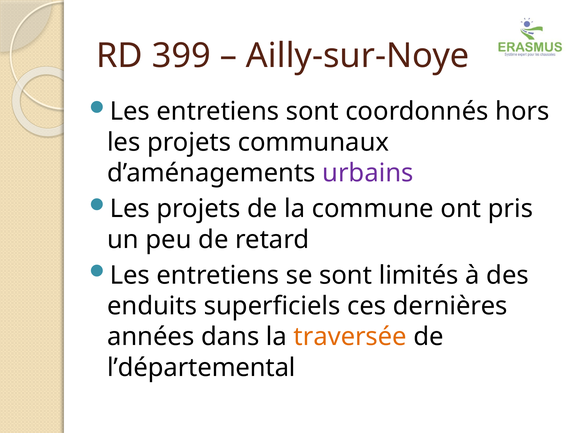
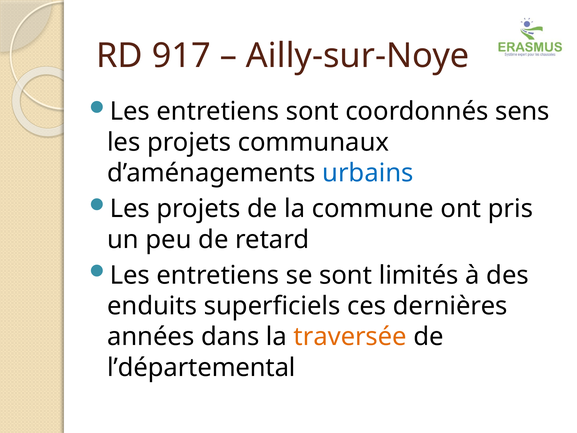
399: 399 -> 917 (181, 56)
hors: hors -> sens (522, 111)
urbains colour: purple -> blue (368, 173)
